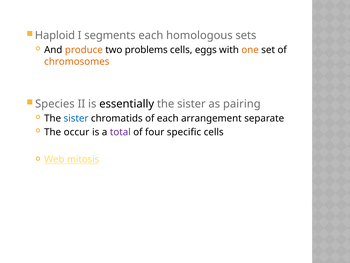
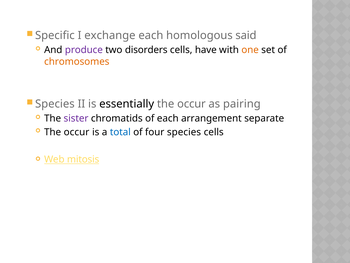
Haploid: Haploid -> Specific (55, 35)
segments: segments -> exchange (110, 35)
sets: sets -> said (246, 35)
produce colour: orange -> purple (84, 50)
problems: problems -> disorders (146, 50)
eggs: eggs -> have (206, 50)
sister: sister -> occur (191, 104)
sister colour: blue -> purple (76, 118)
total colour: purple -> blue (120, 132)
four specific: specific -> species (184, 132)
